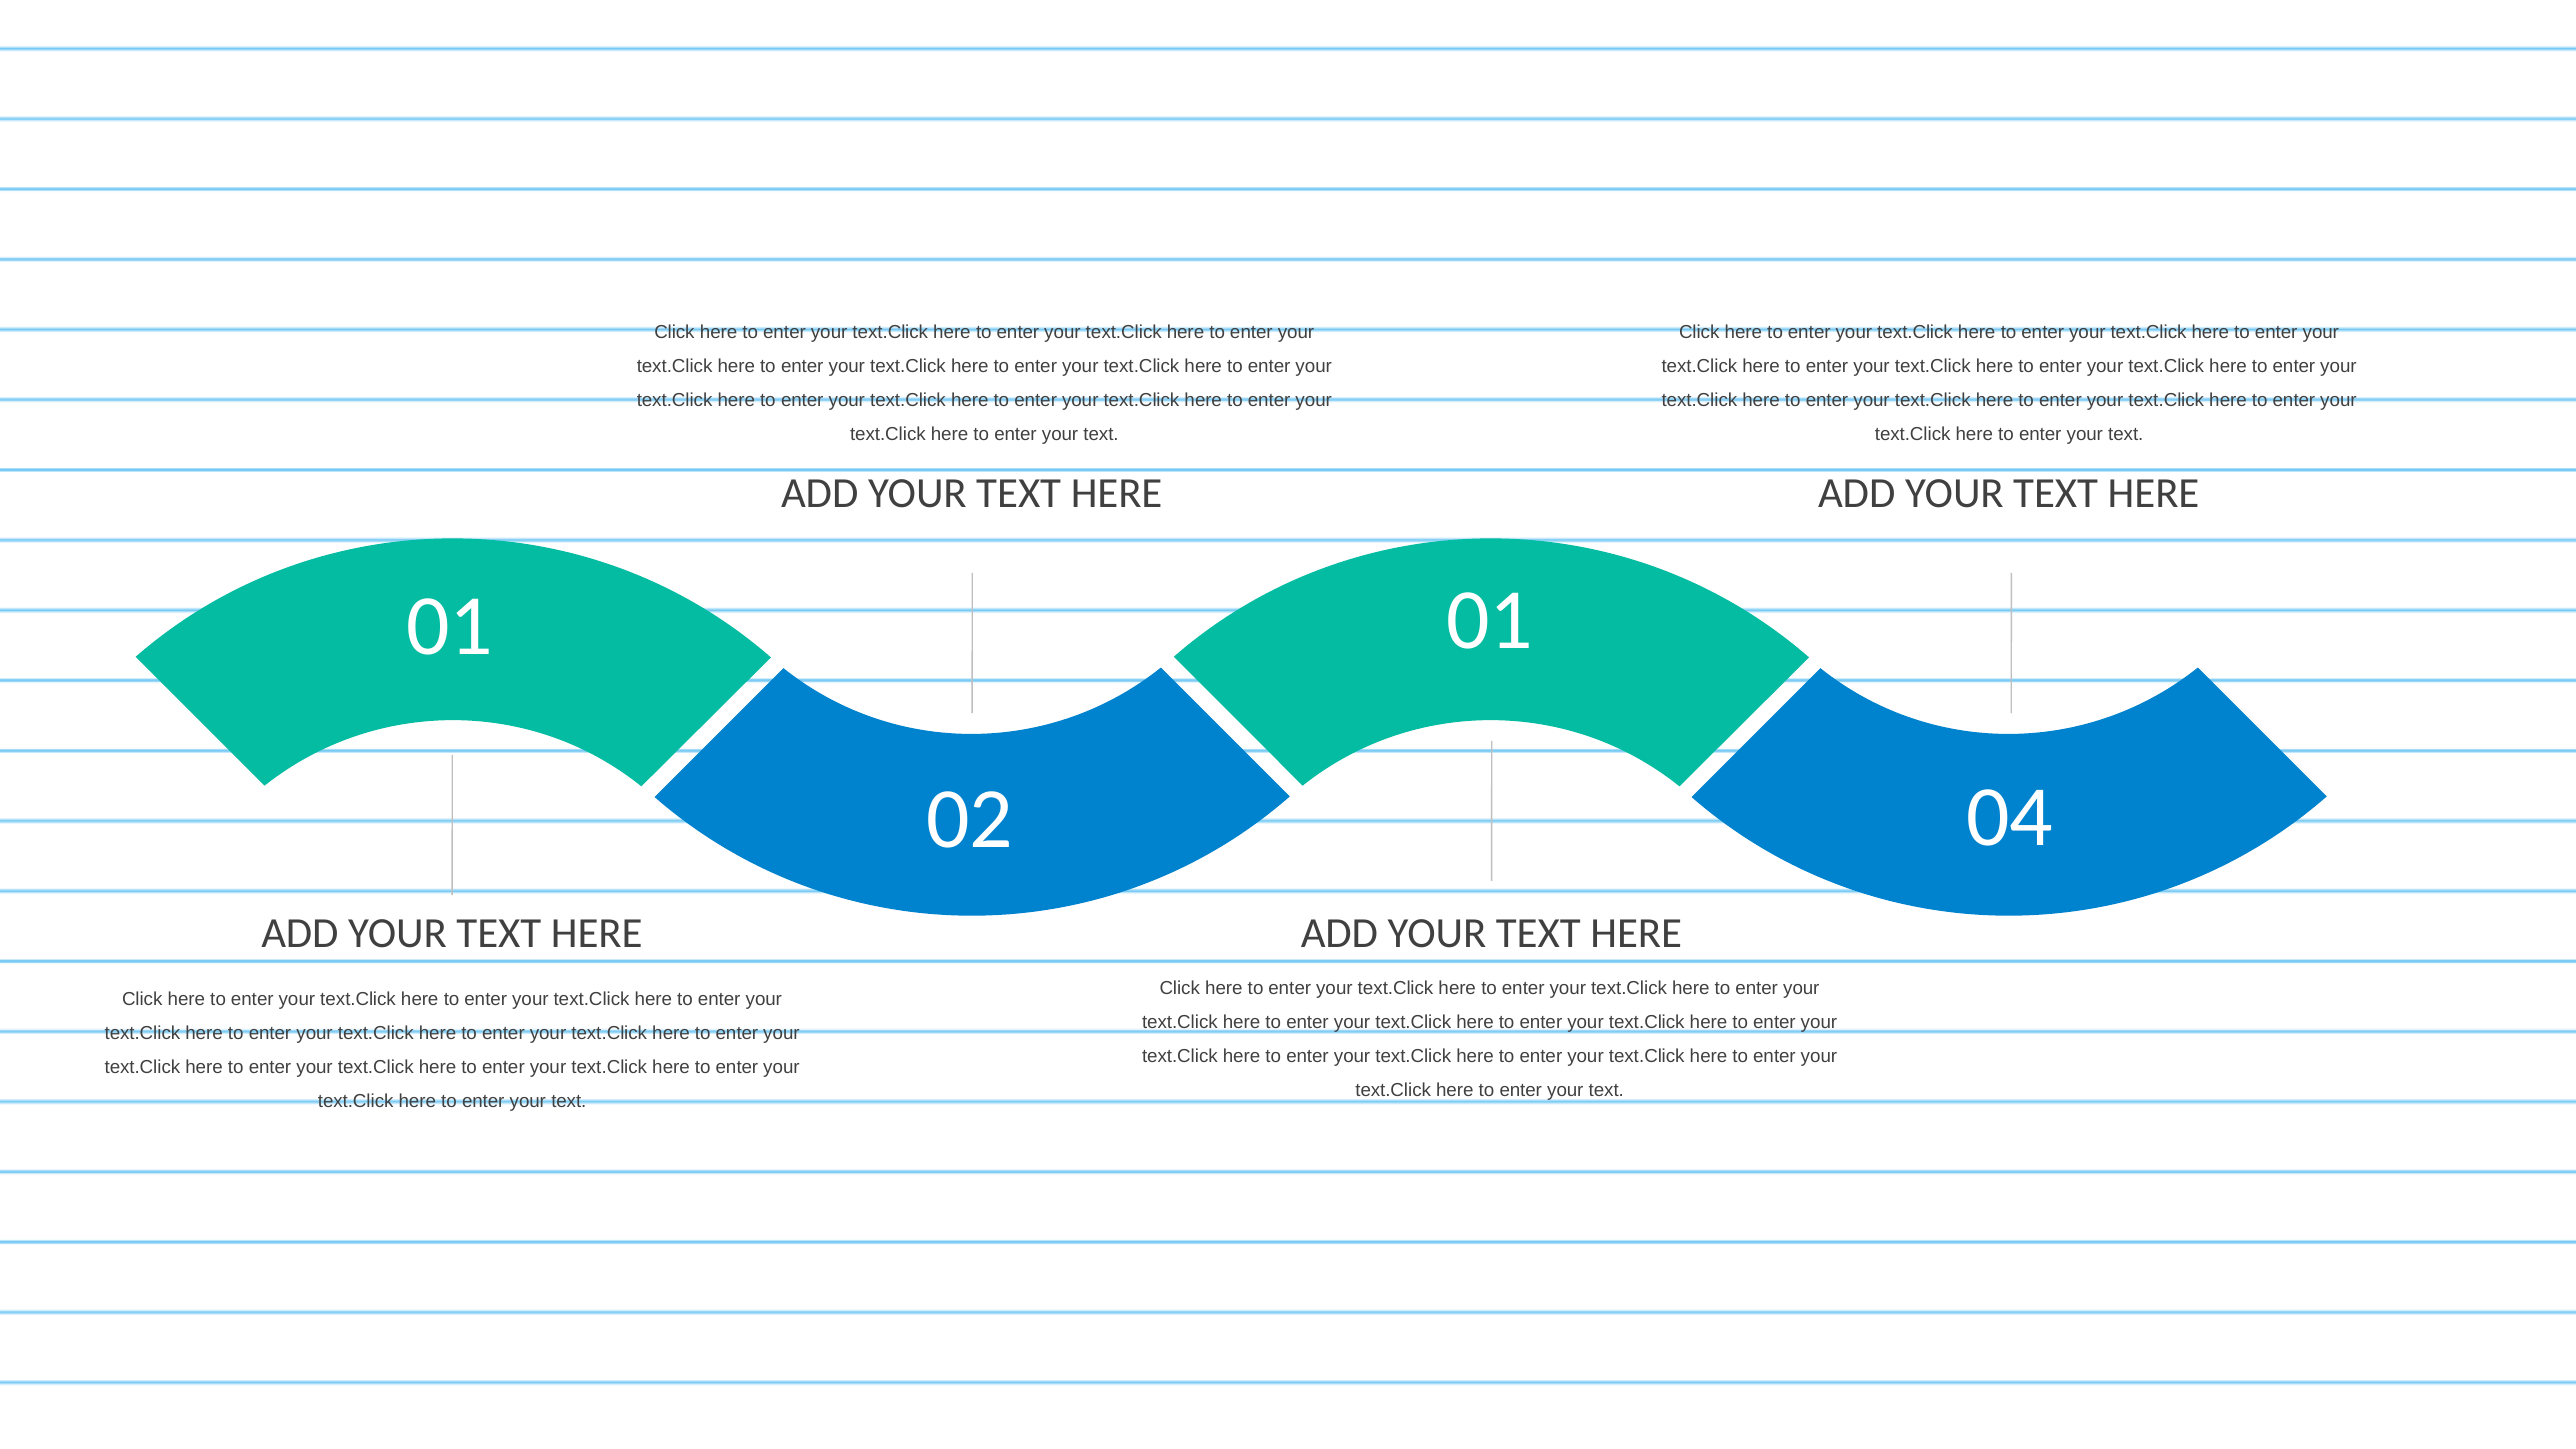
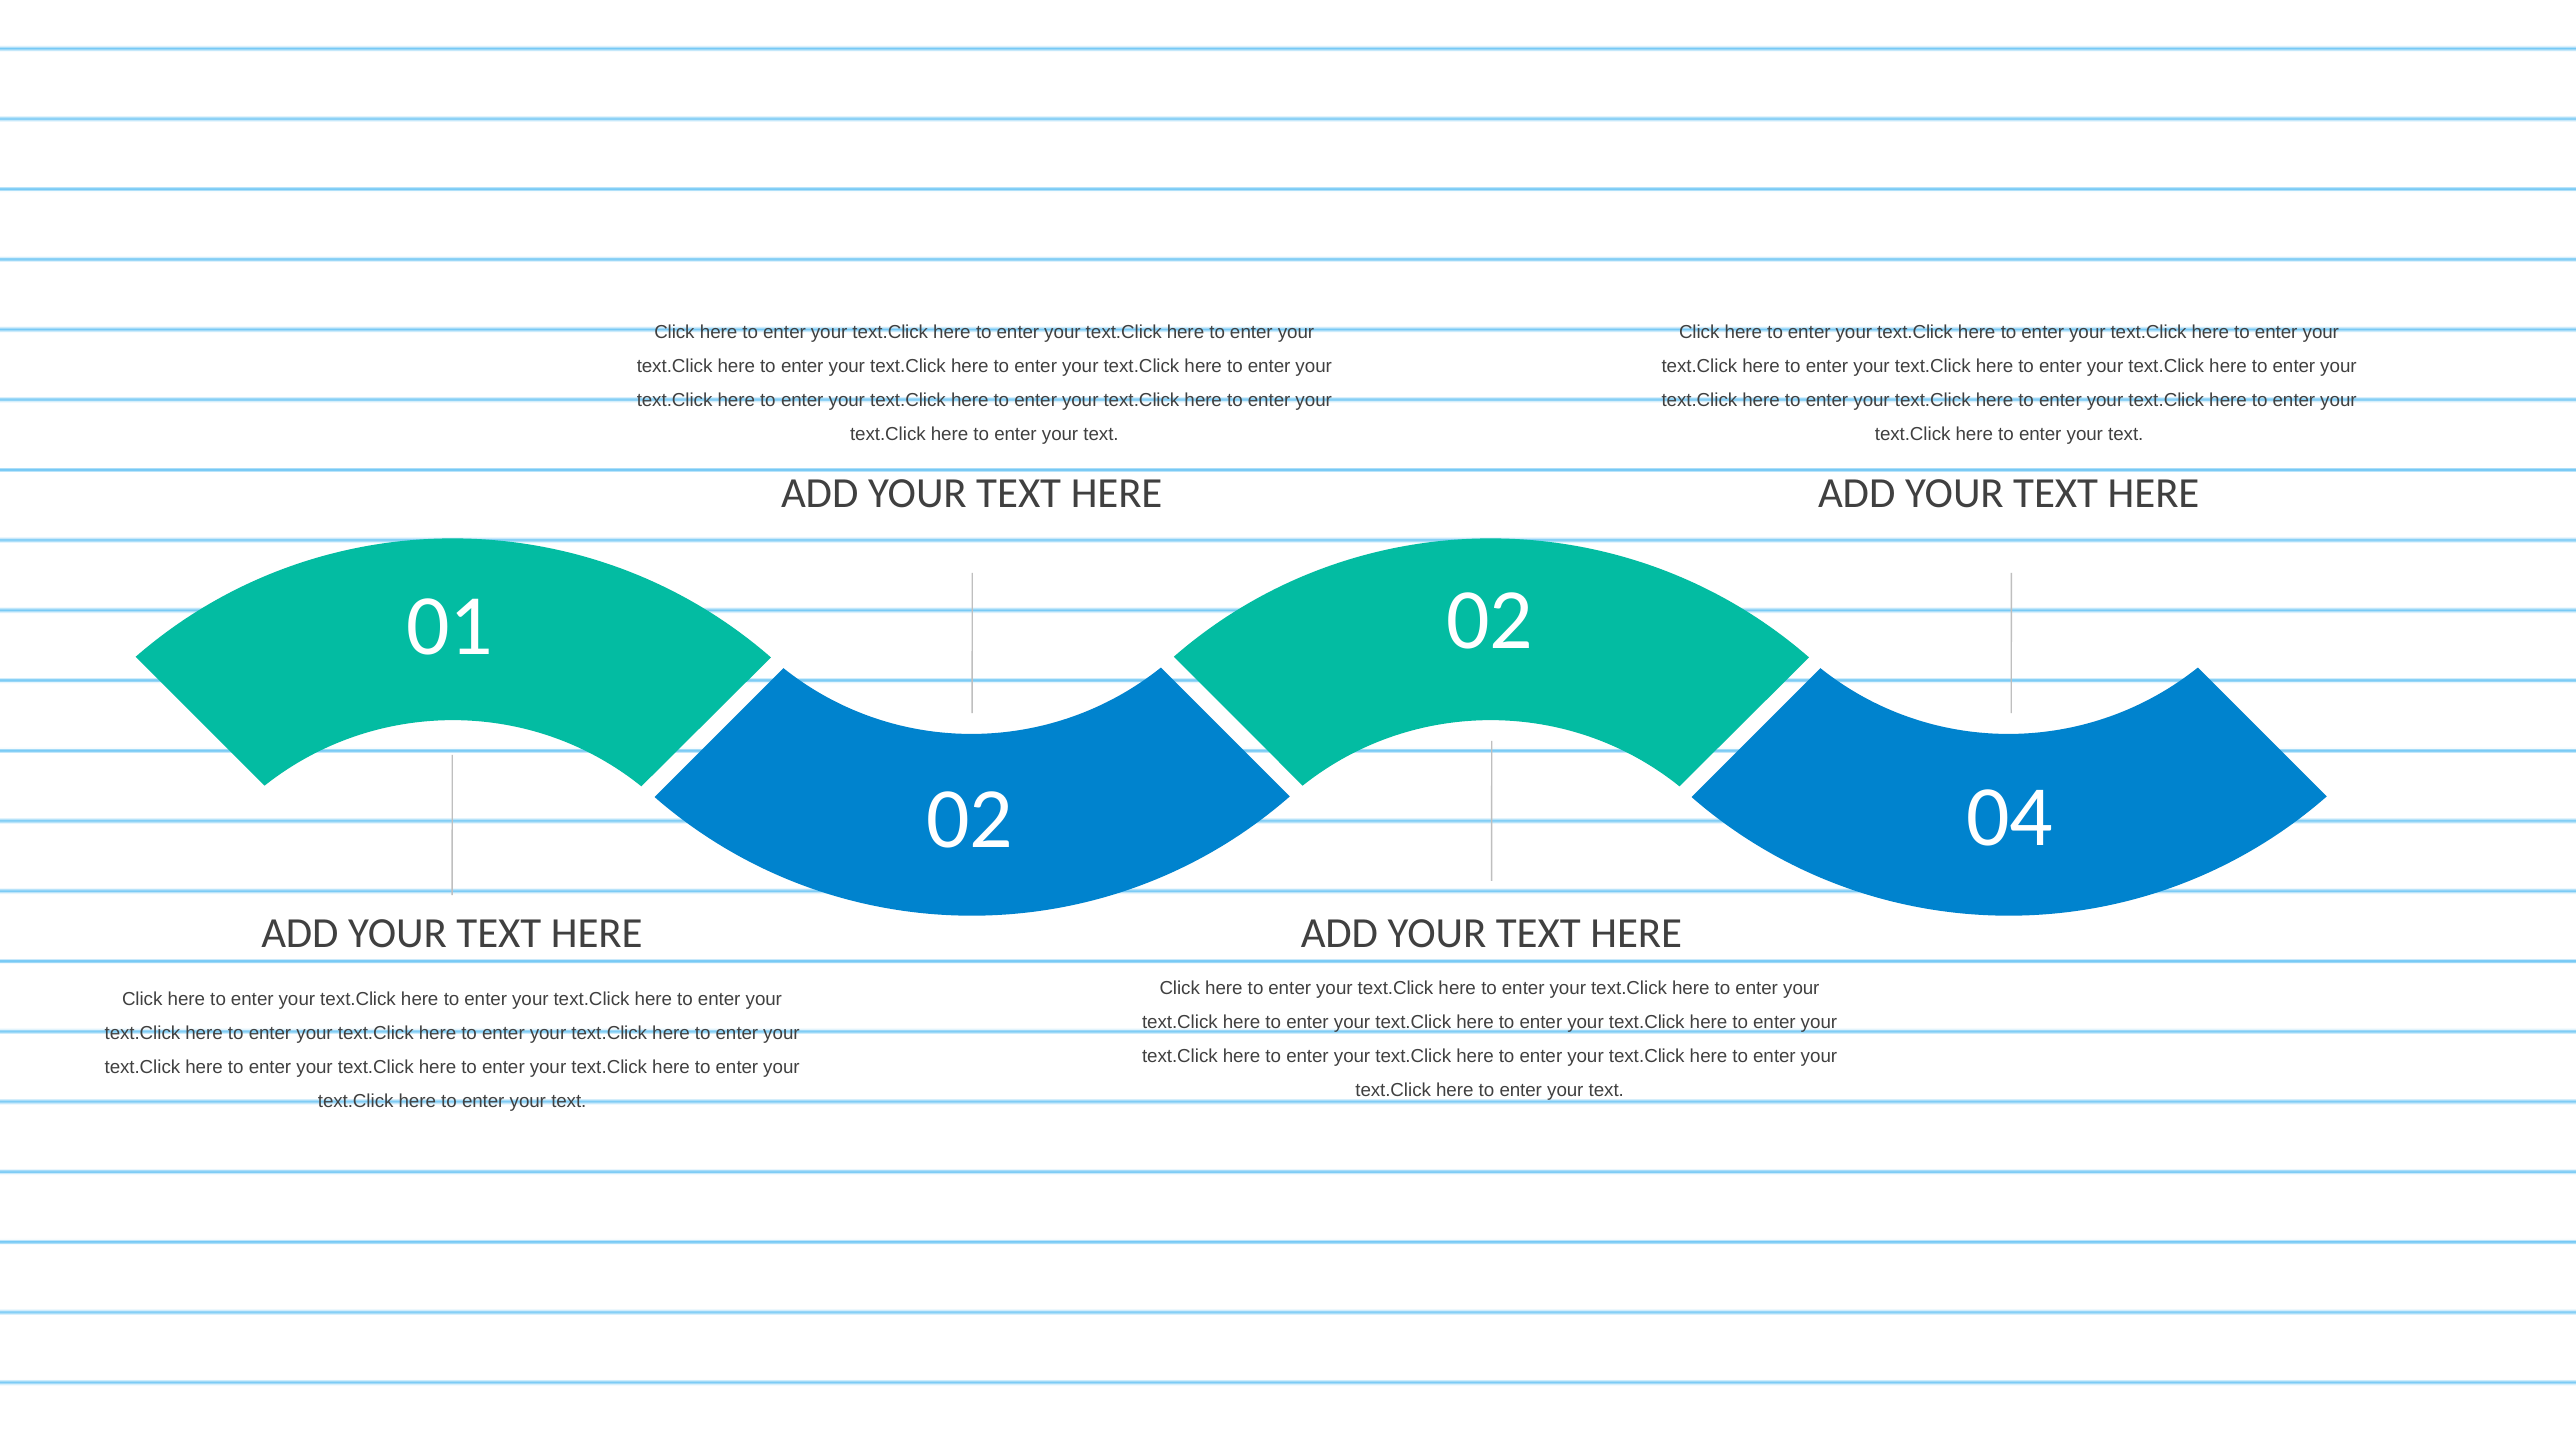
01 01: 01 -> 02 (1489, 620)
